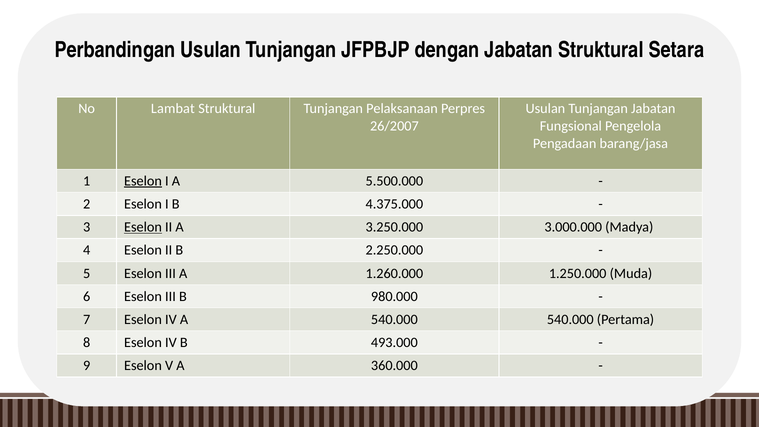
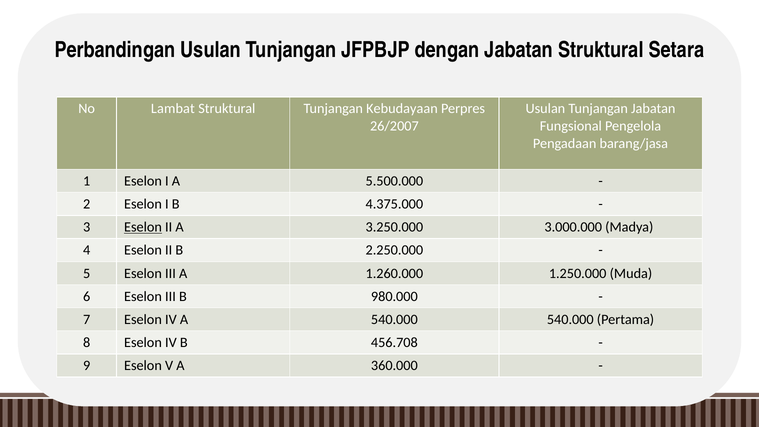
Pelaksanaan: Pelaksanaan -> Kebudayaan (402, 109)
Eselon underline: present -> none (143, 181)
493.000: 493.000 -> 456.708 (394, 343)
